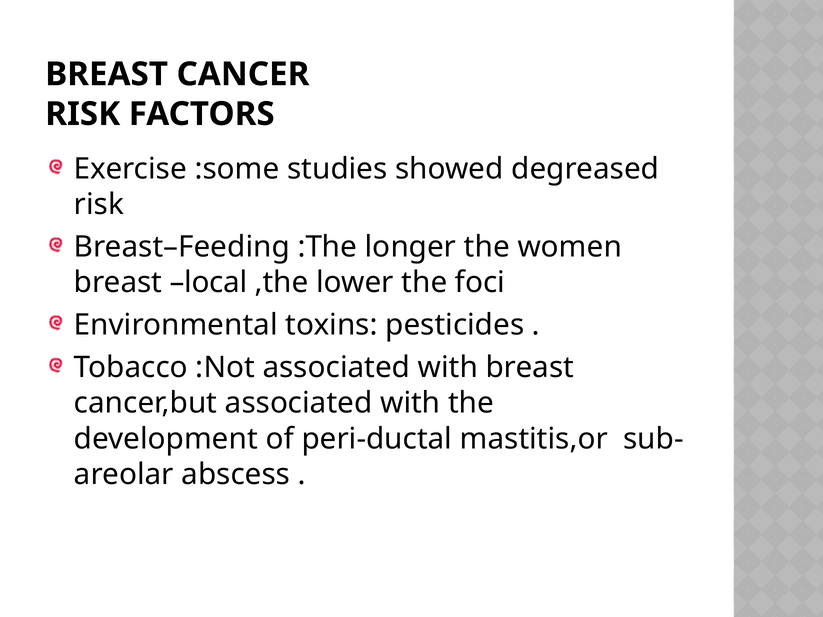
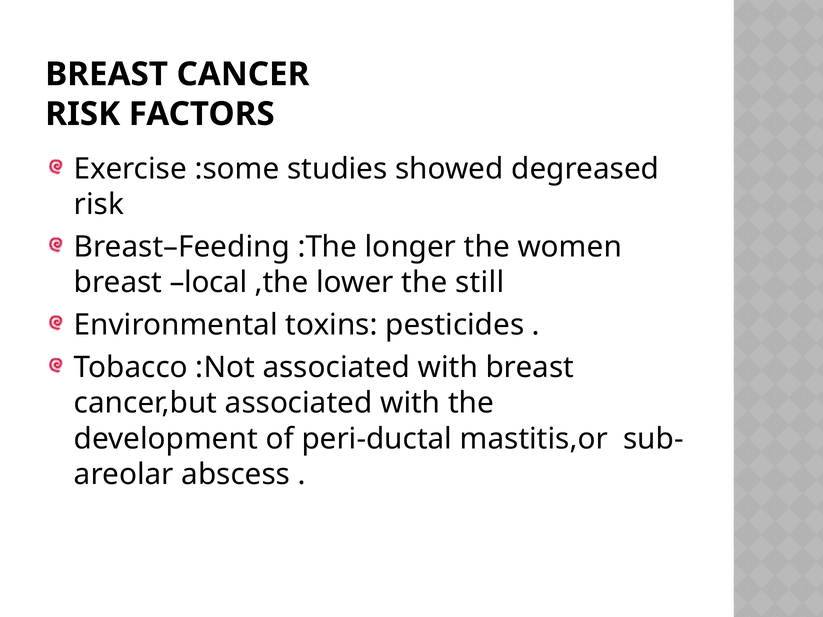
foci: foci -> still (480, 283)
